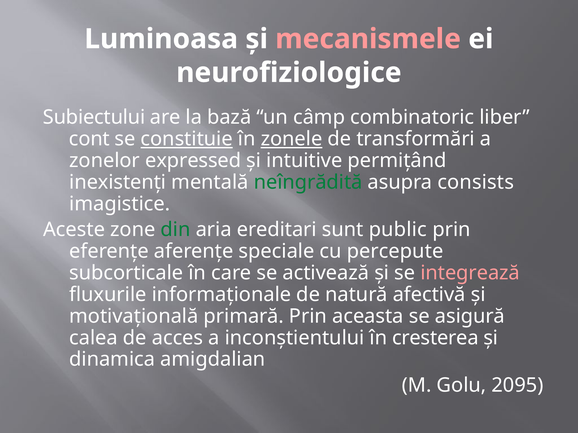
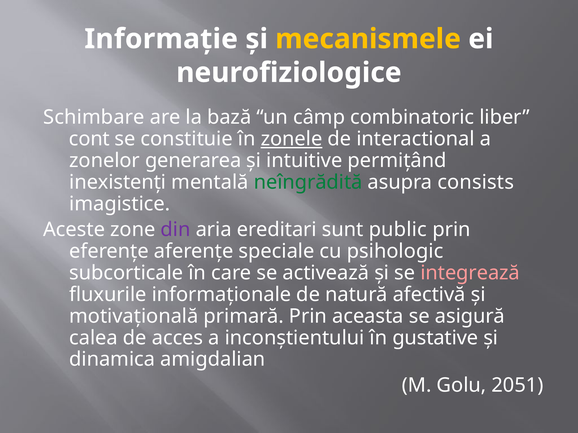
Luminoasa: Luminoasa -> Informaţie (161, 39)
mecanismele colour: pink -> yellow (368, 39)
Subiectului: Subiectului -> Schimbare (94, 117)
constituie underline: present -> none (187, 139)
transformări: transformări -> interactional (416, 139)
expressed: expressed -> generarea (193, 161)
din colour: green -> purple (176, 230)
percepute: percepute -> psihologic (395, 251)
cresterea: cresterea -> gustative (435, 338)
2095: 2095 -> 2051 (517, 386)
